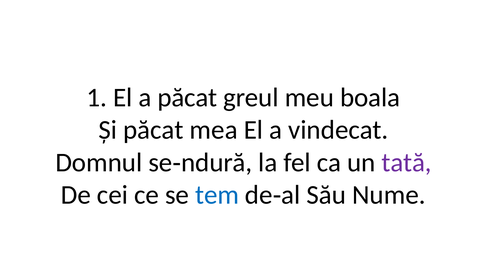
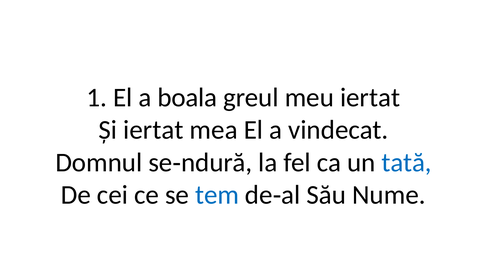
a păcat: păcat -> boala (187, 97)
meu boala: boala -> iertat (370, 97)
Și păcat: păcat -> iertat (153, 130)
tată colour: purple -> blue (407, 162)
